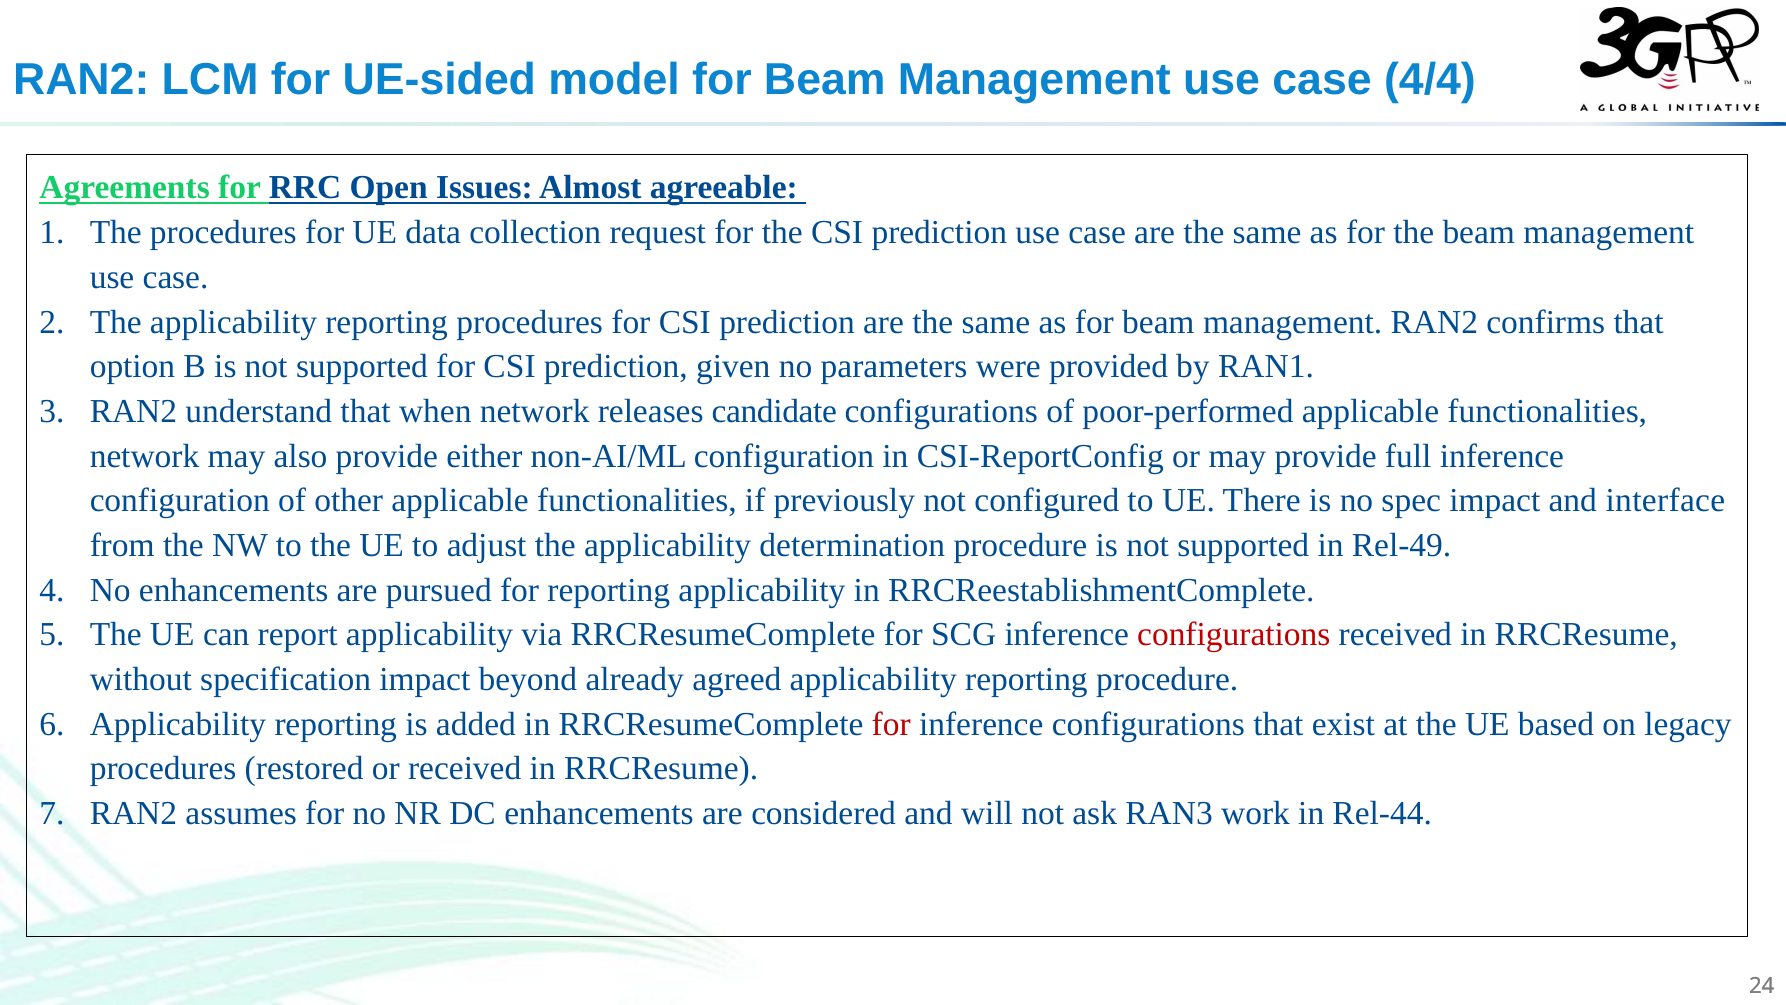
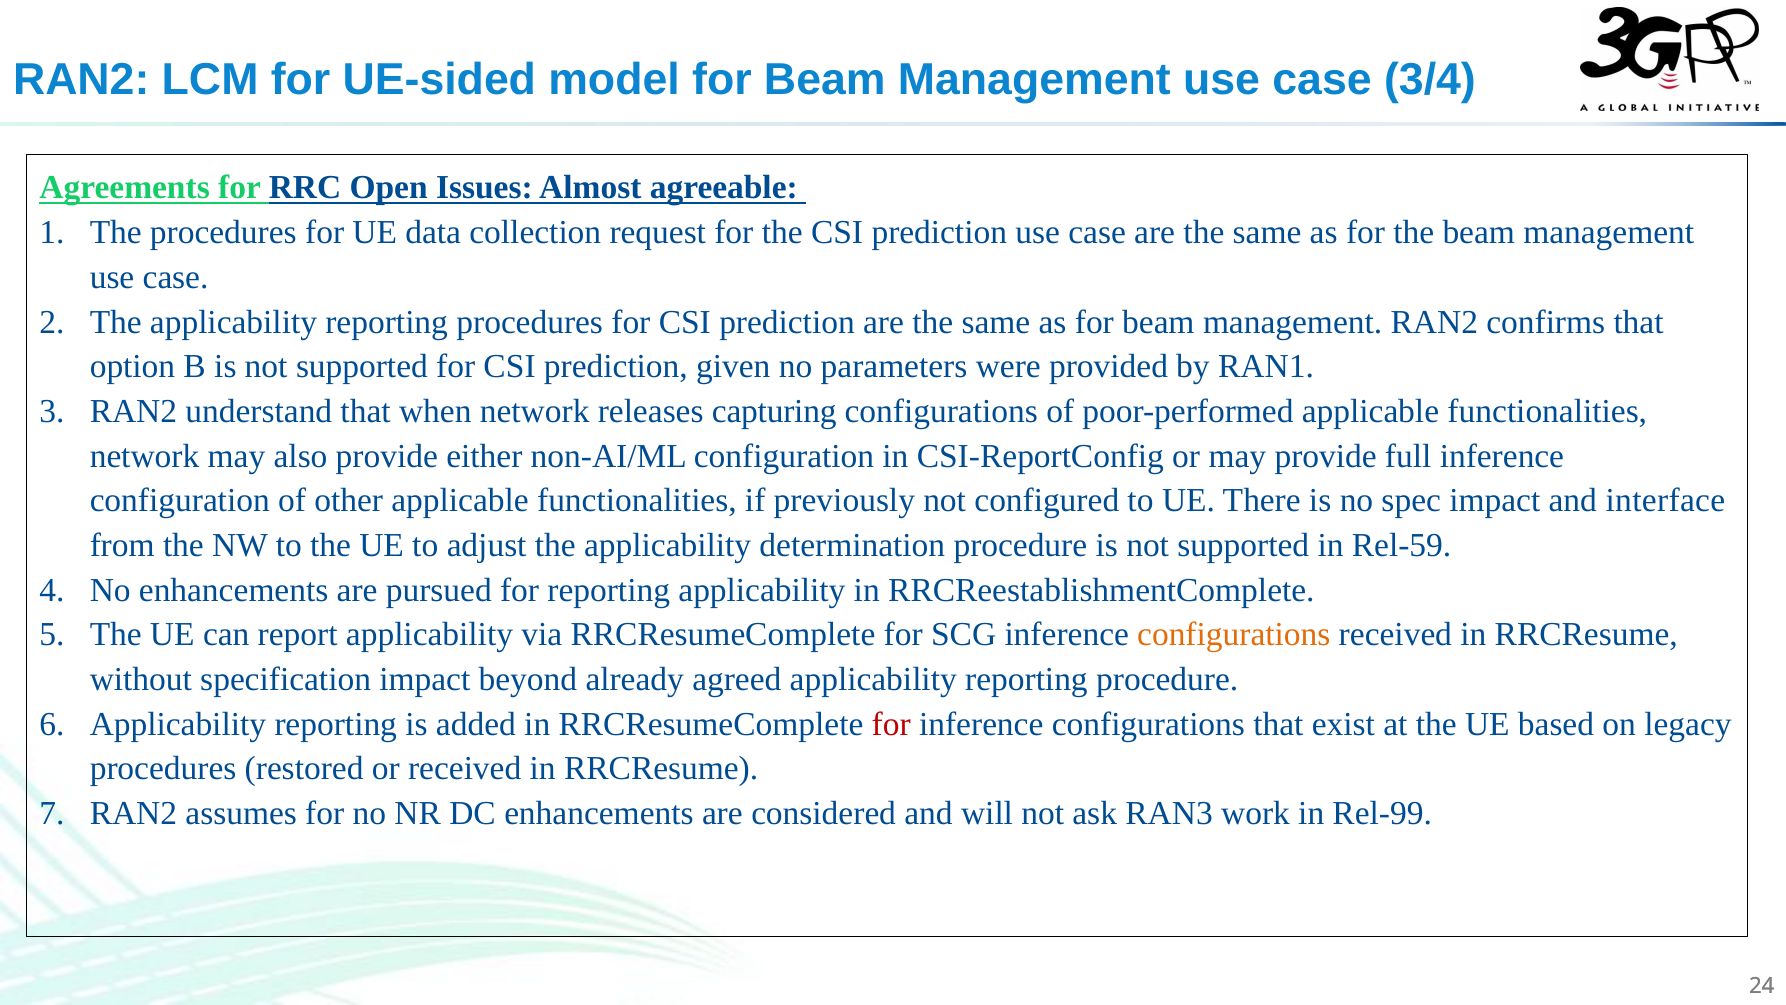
4/4: 4/4 -> 3/4 (1430, 80)
candidate: candidate -> capturing (774, 411)
Rel-49: Rel-49 -> Rel-59 (1402, 545)
configurations colour: red -> orange (1234, 635)
Rel-44: Rel-44 -> Rel-99 (1382, 813)
